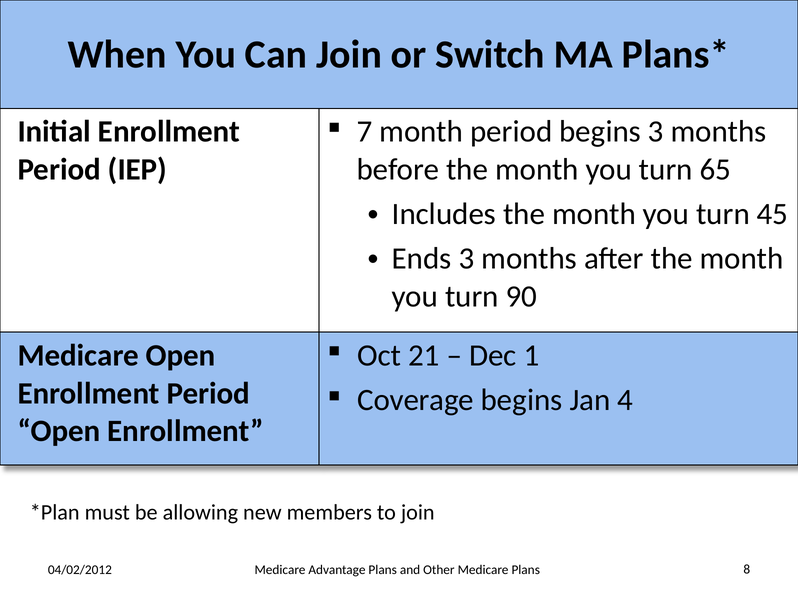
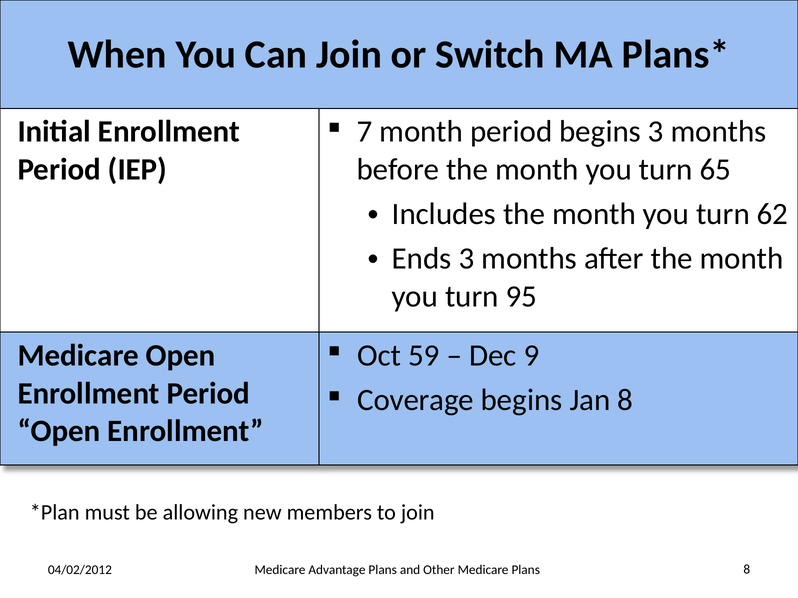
45: 45 -> 62 (772, 214)
90: 90 -> 95 (521, 297)
21: 21 -> 59 (424, 356)
1: 1 -> 9 (531, 356)
Jan 4: 4 -> 8 (625, 400)
